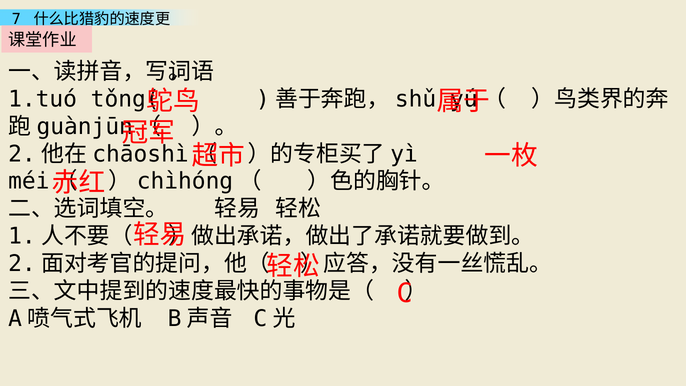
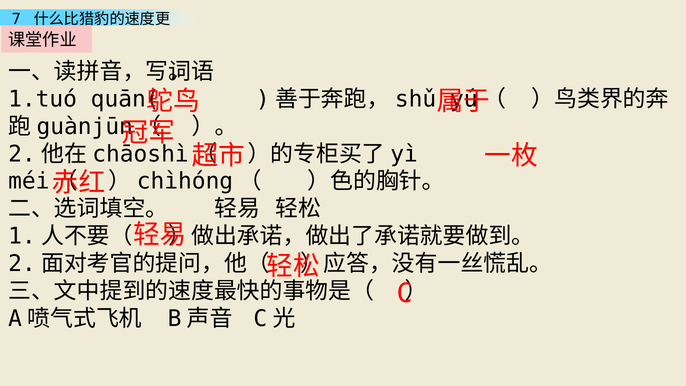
tǒng(: tǒng( -> quān( (125, 99)
